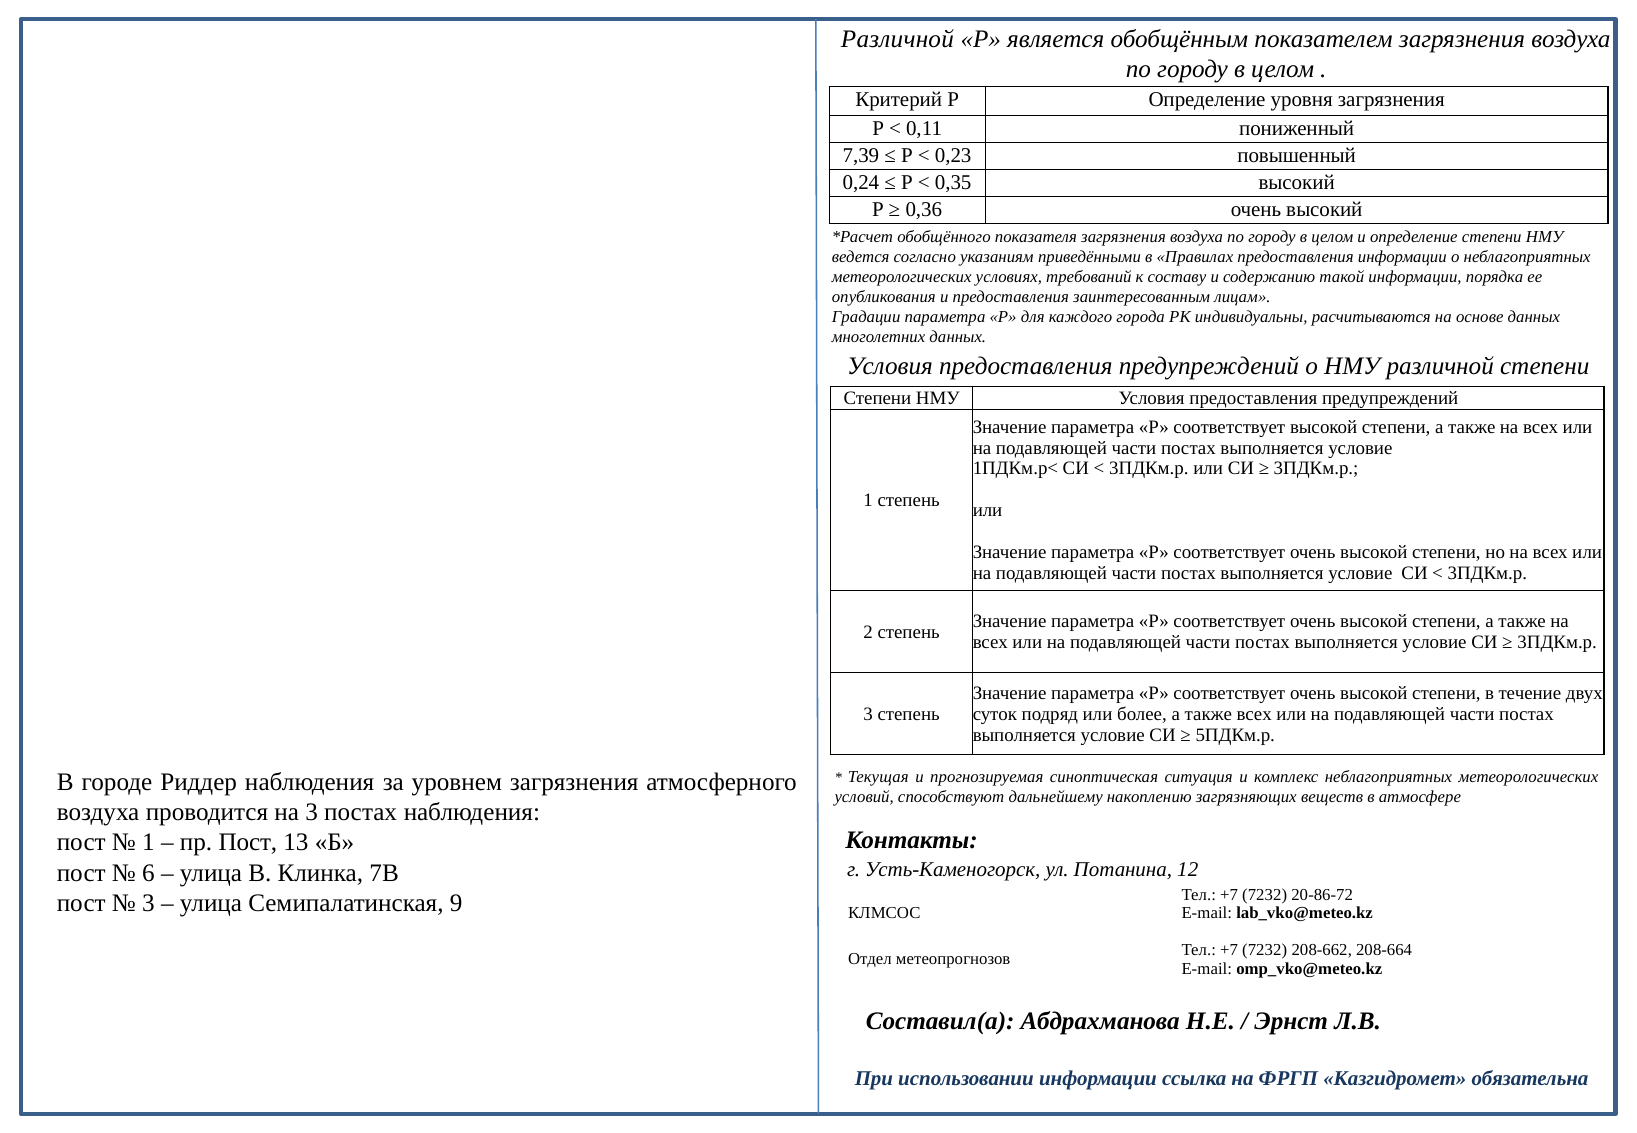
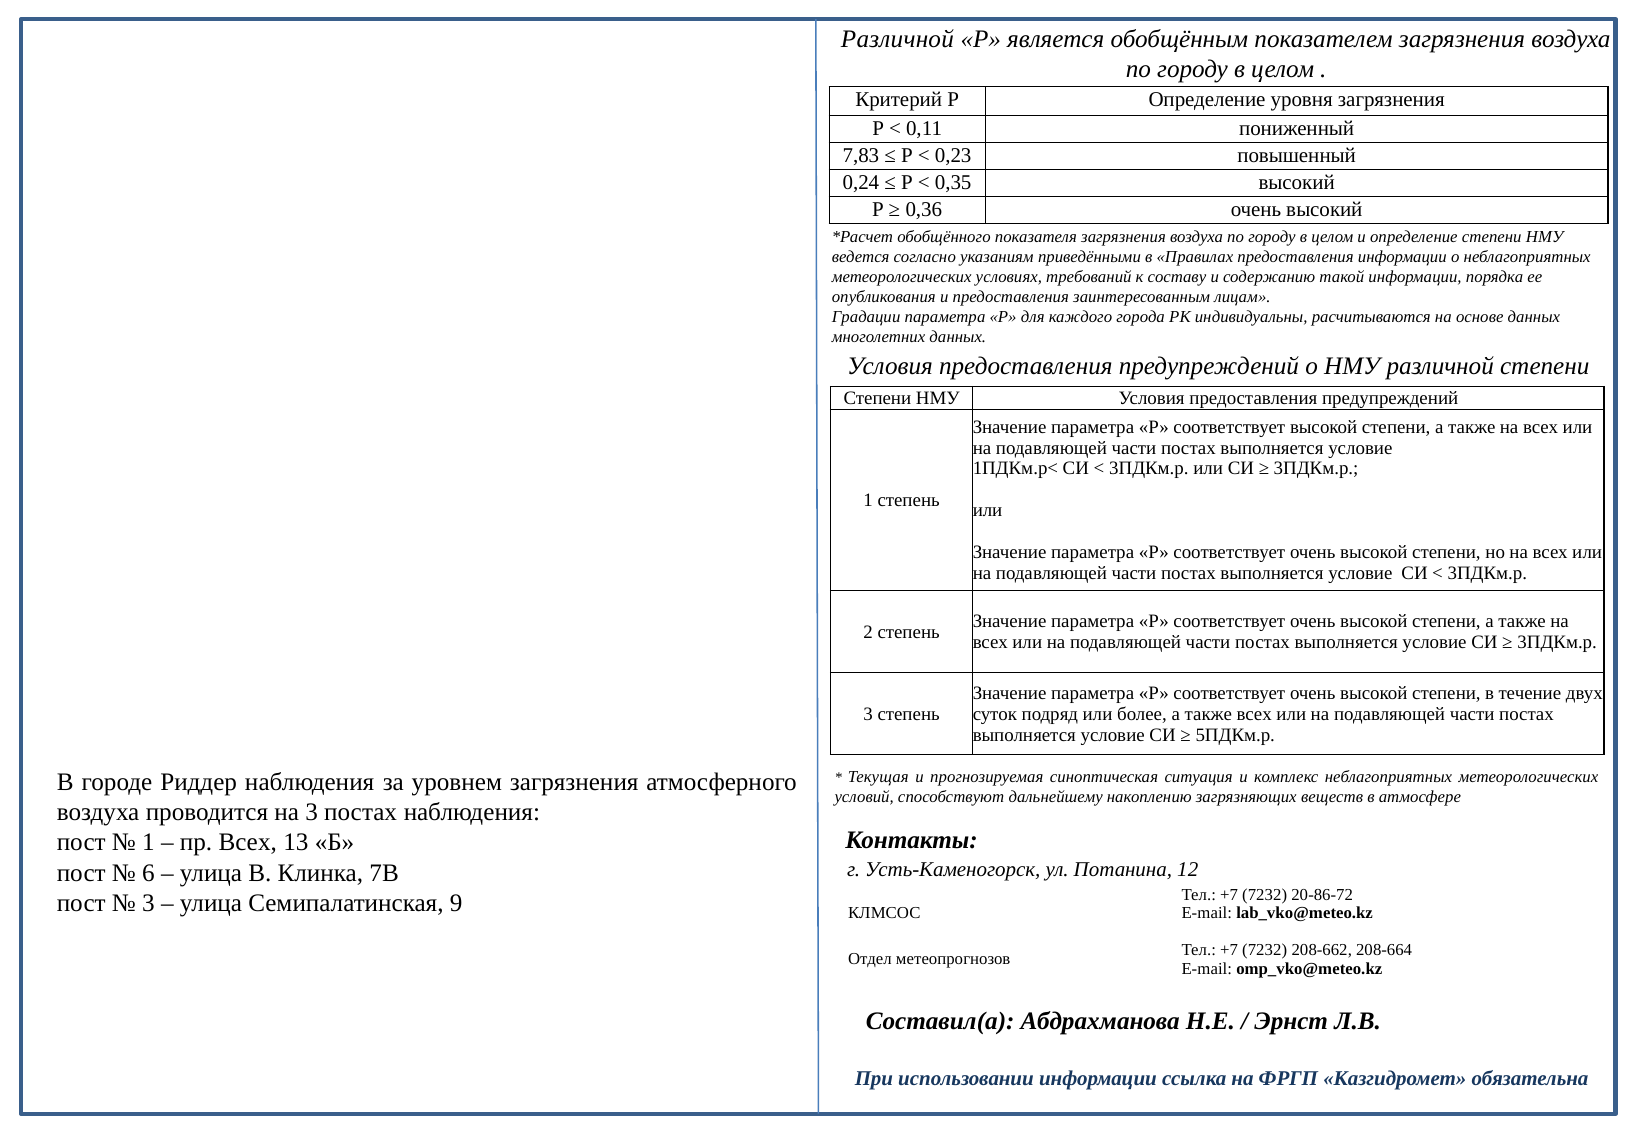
7,39: 7,39 -> 7,83 (861, 156)
пр Пост: Пост -> Всех (248, 843)
